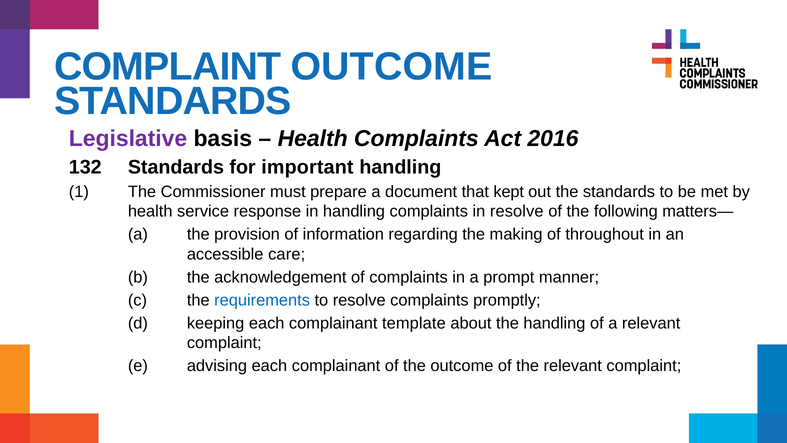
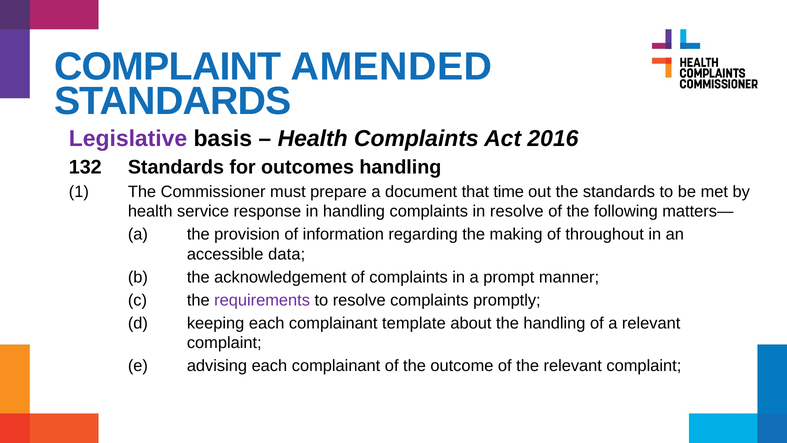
COMPLAINT OUTCOME: OUTCOME -> AMENDED (391, 67)
important: important -> outcomes (308, 167)
kept: kept -> time (509, 192)
care: care -> data (287, 254)
requirements colour: blue -> purple (262, 300)
